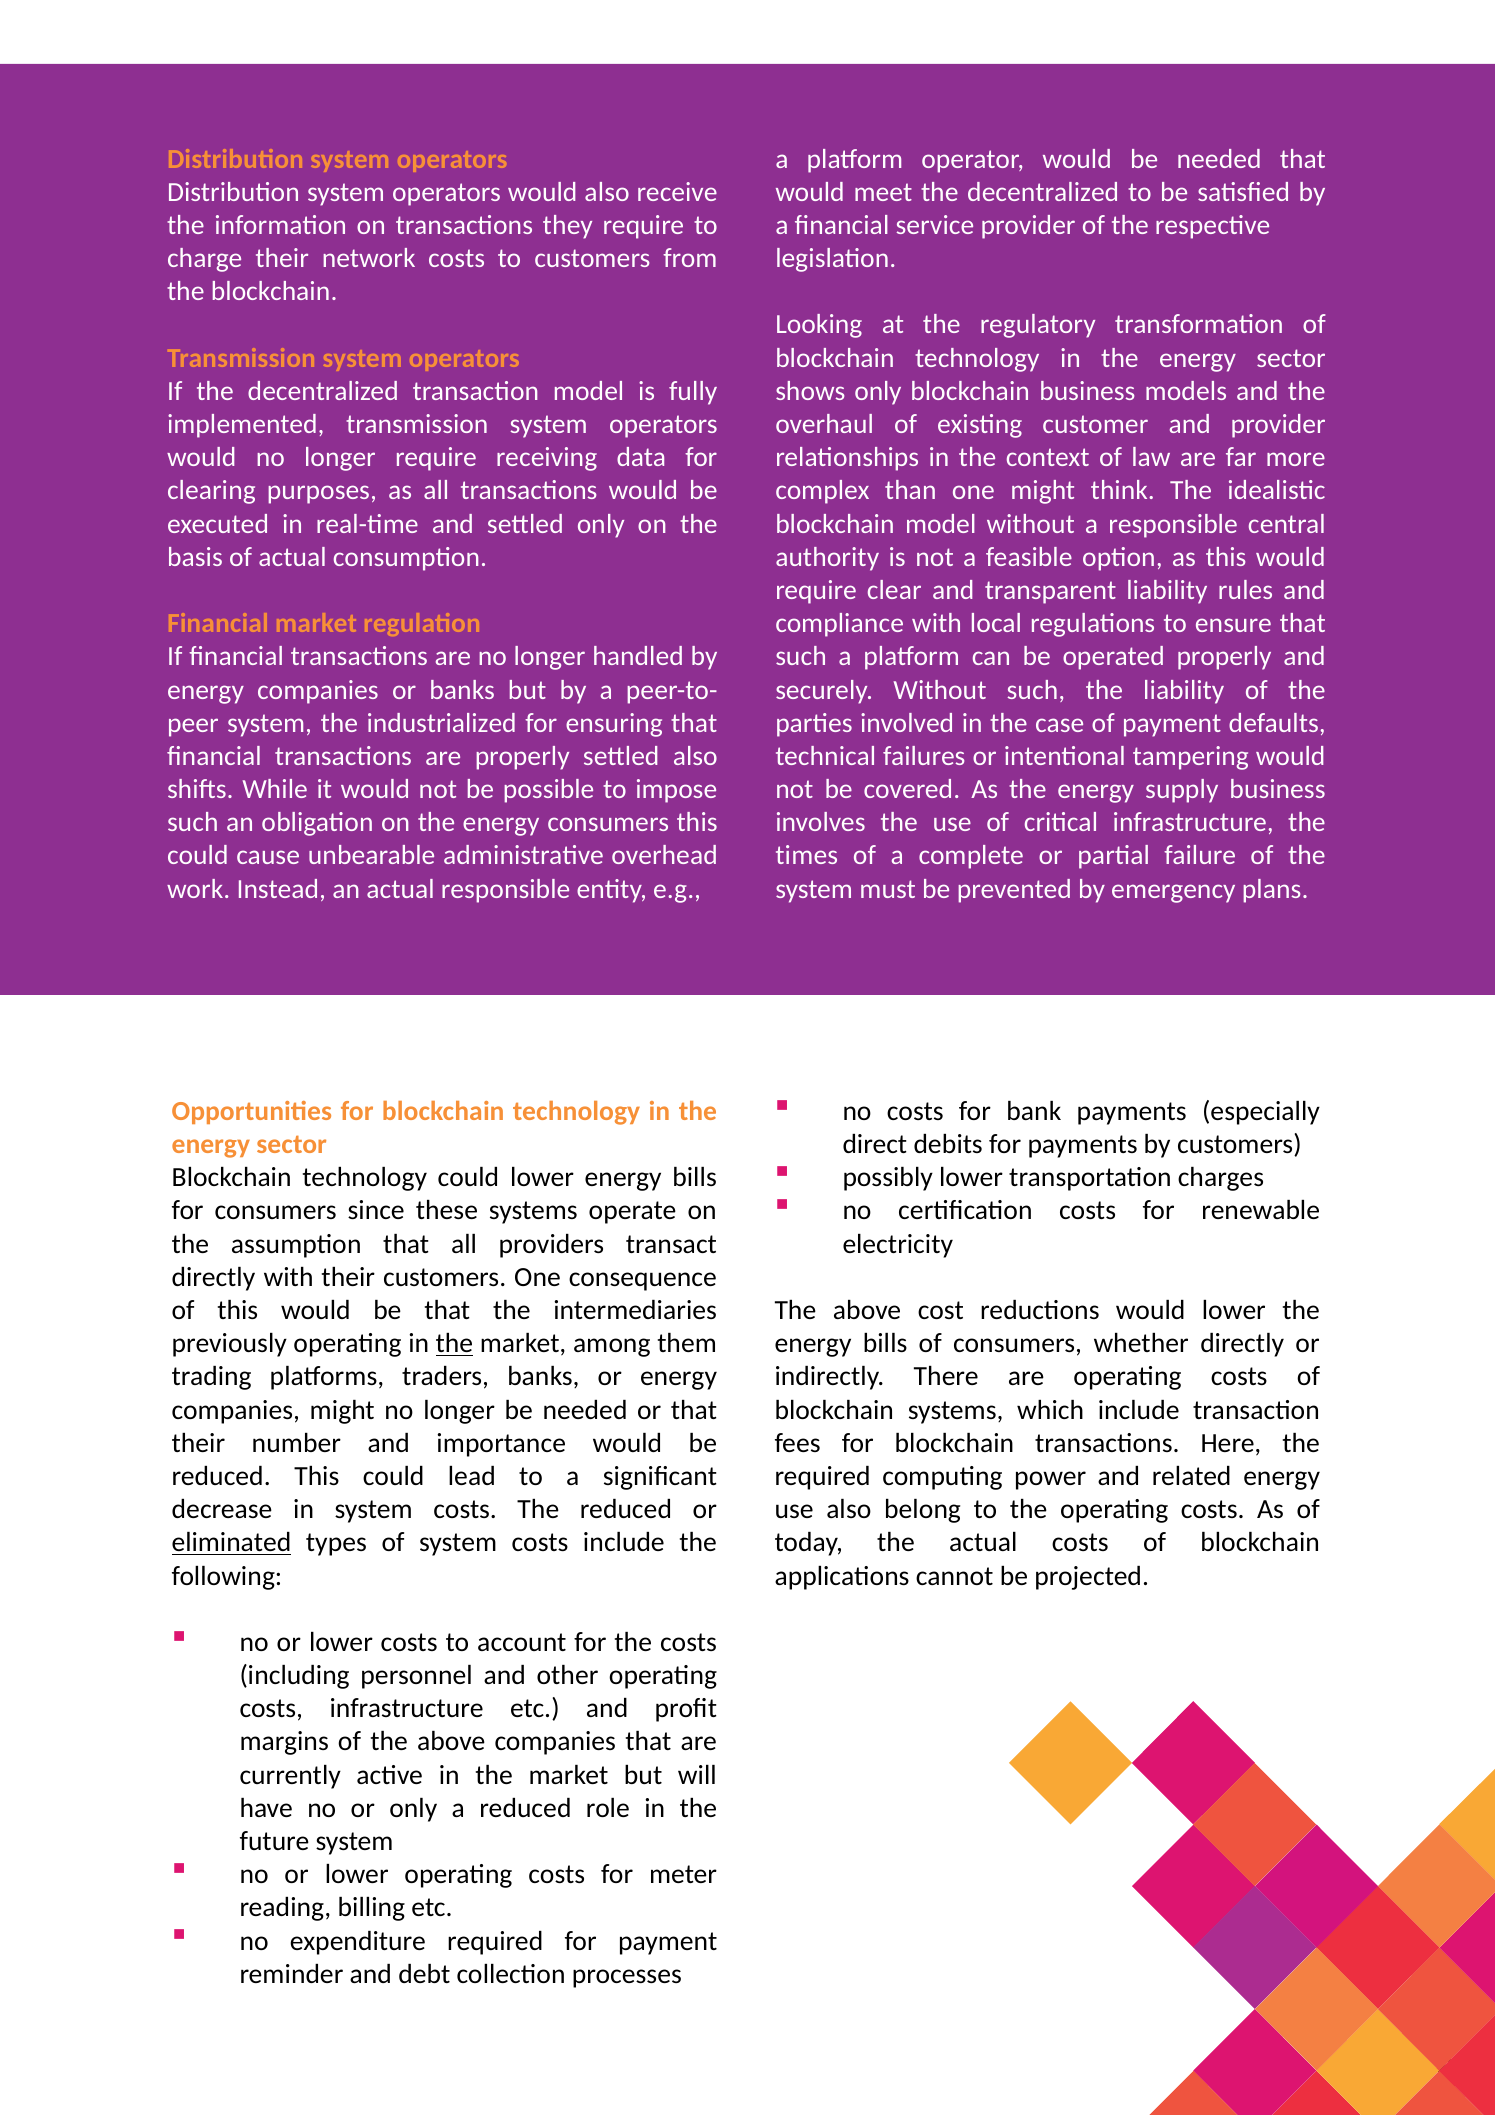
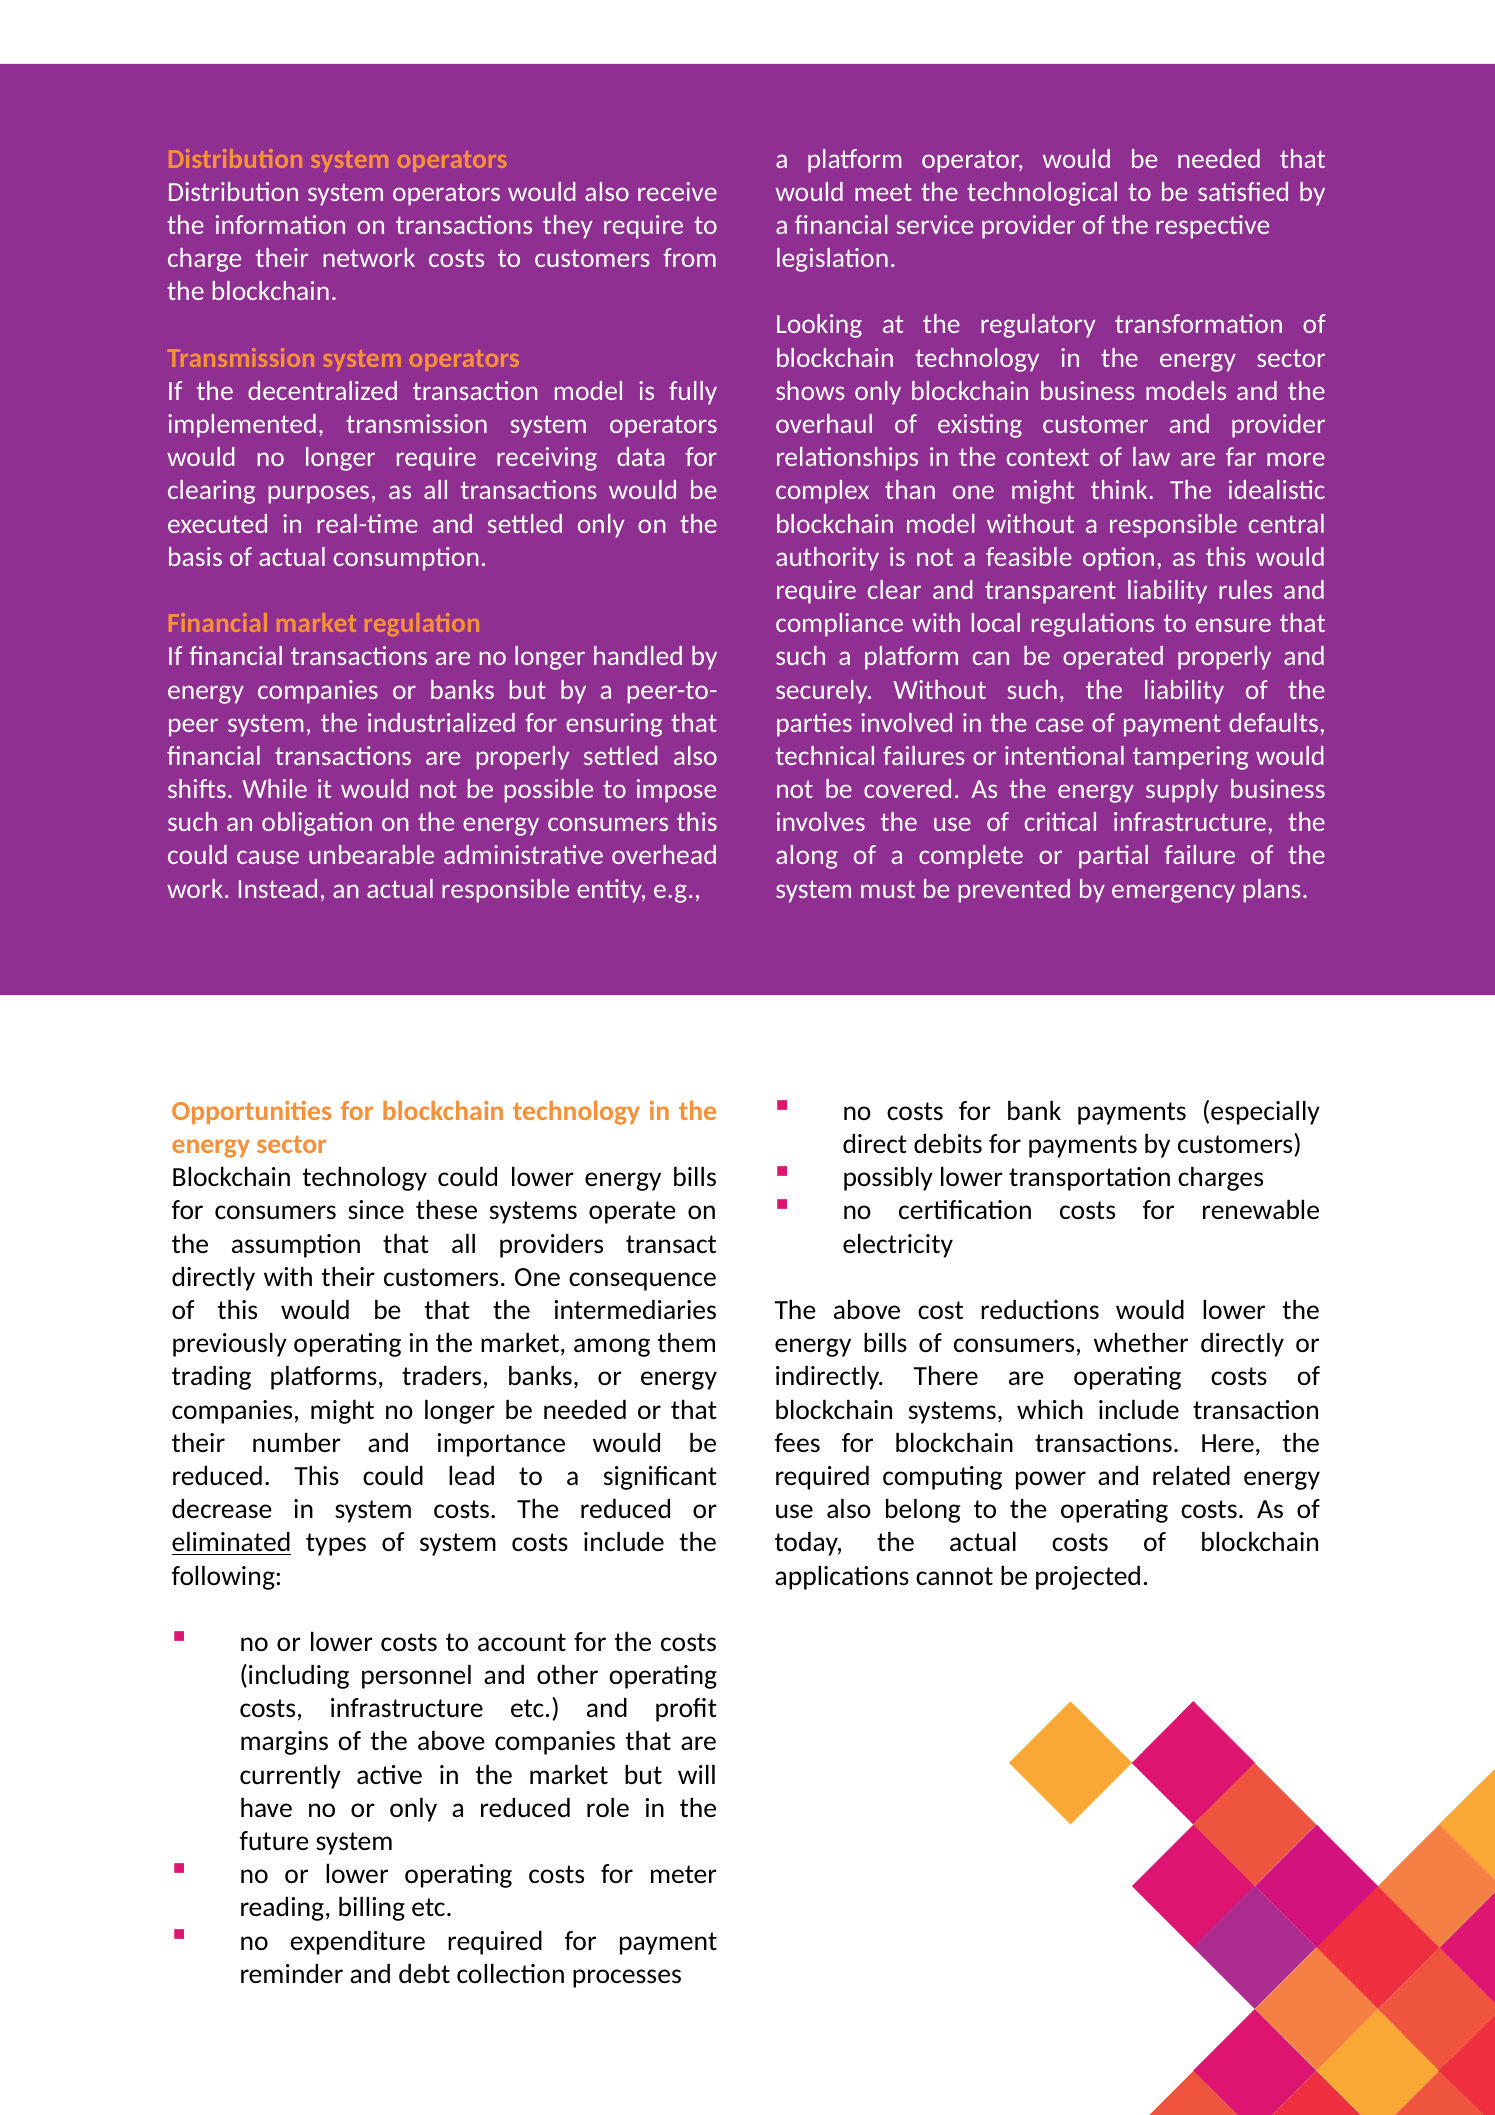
meet the decentralized: decentralized -> technological (1043, 192)
times: times -> along (807, 856)
the underline: present -> none (454, 1343)
